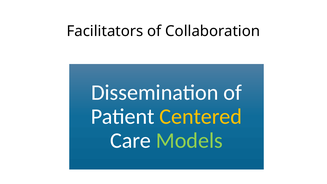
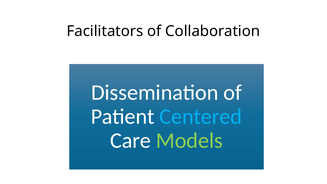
Centered colour: yellow -> light blue (201, 117)
